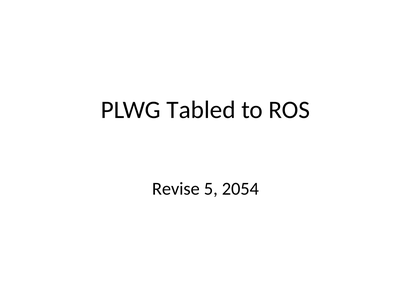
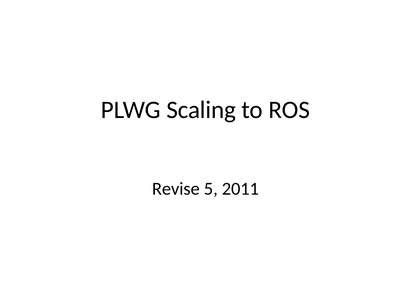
Tabled: Tabled -> Scaling (201, 110)
2054: 2054 -> 2011 (240, 189)
